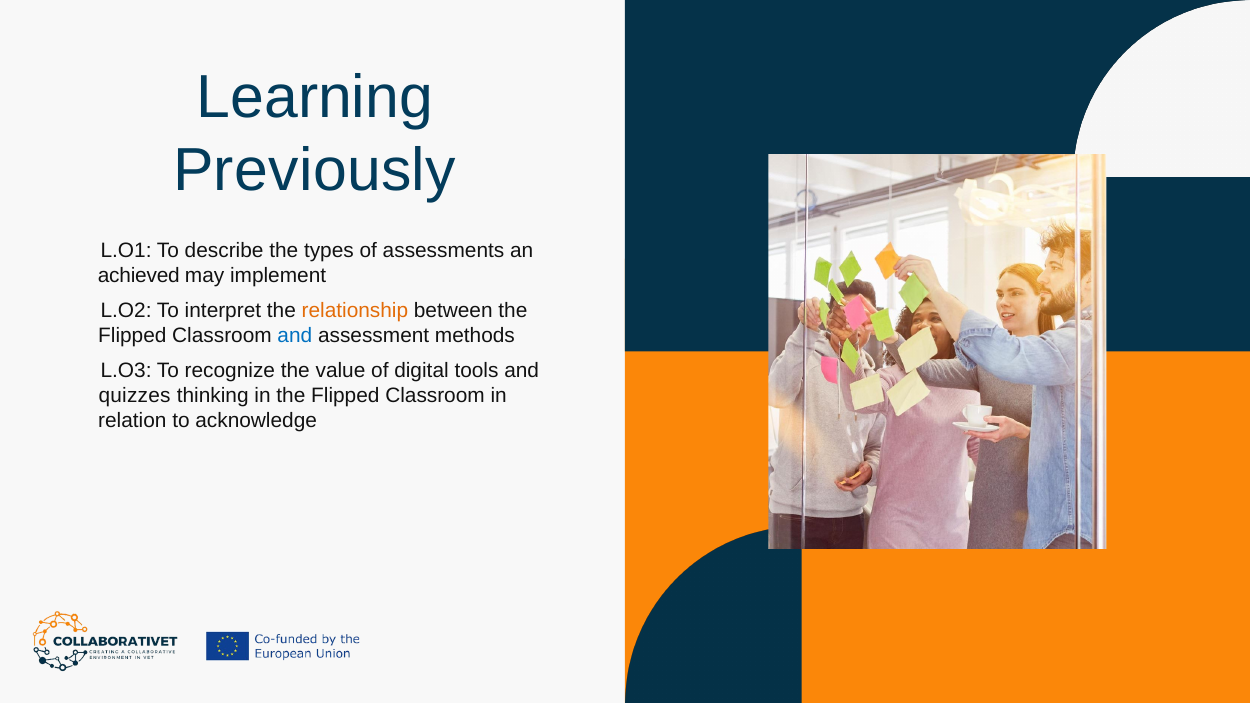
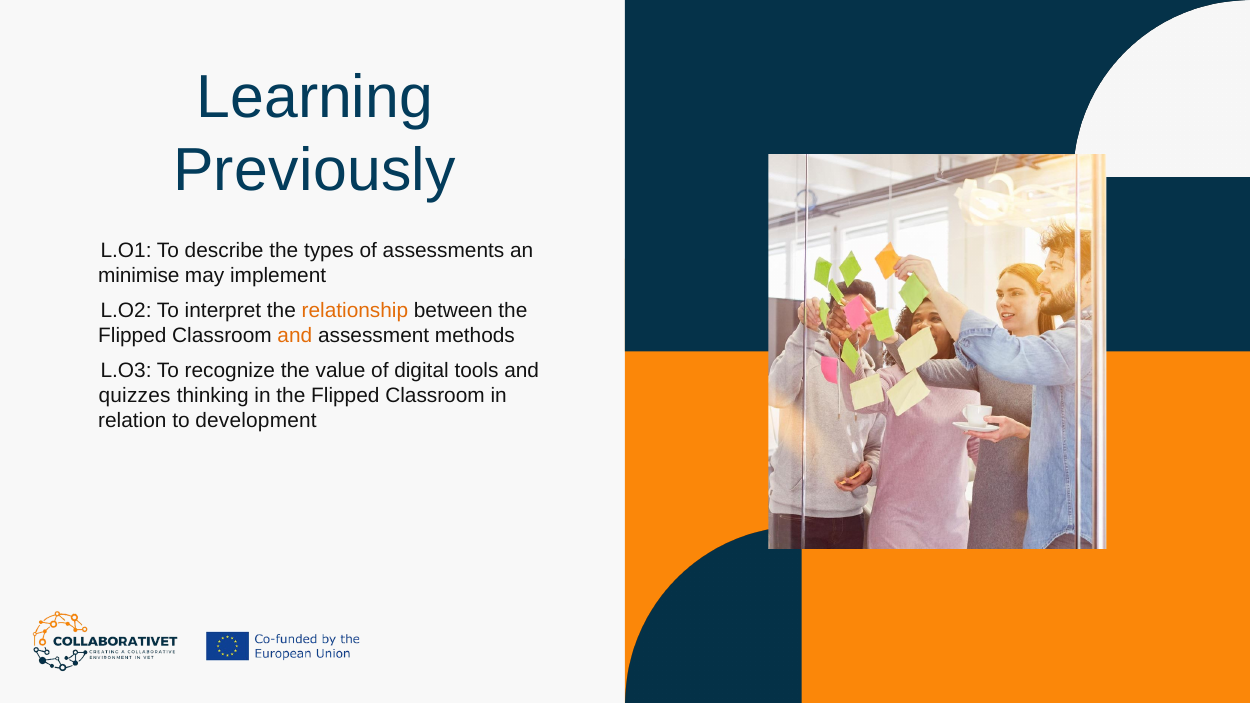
achieved: achieved -> minimise (139, 275)
and colour: blue -> orange (295, 336)
acknowledge: acknowledge -> development (256, 421)
